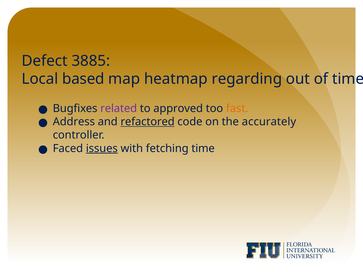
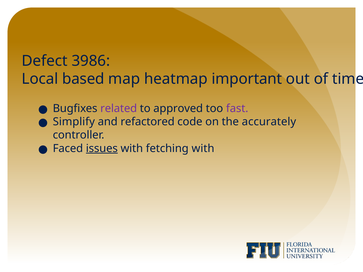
3885: 3885 -> 3986 (91, 61)
regarding: regarding -> important (247, 79)
fast colour: orange -> purple (237, 109)
Address: Address -> Simplify (74, 122)
refactored underline: present -> none (148, 122)
fetching time: time -> with (203, 148)
